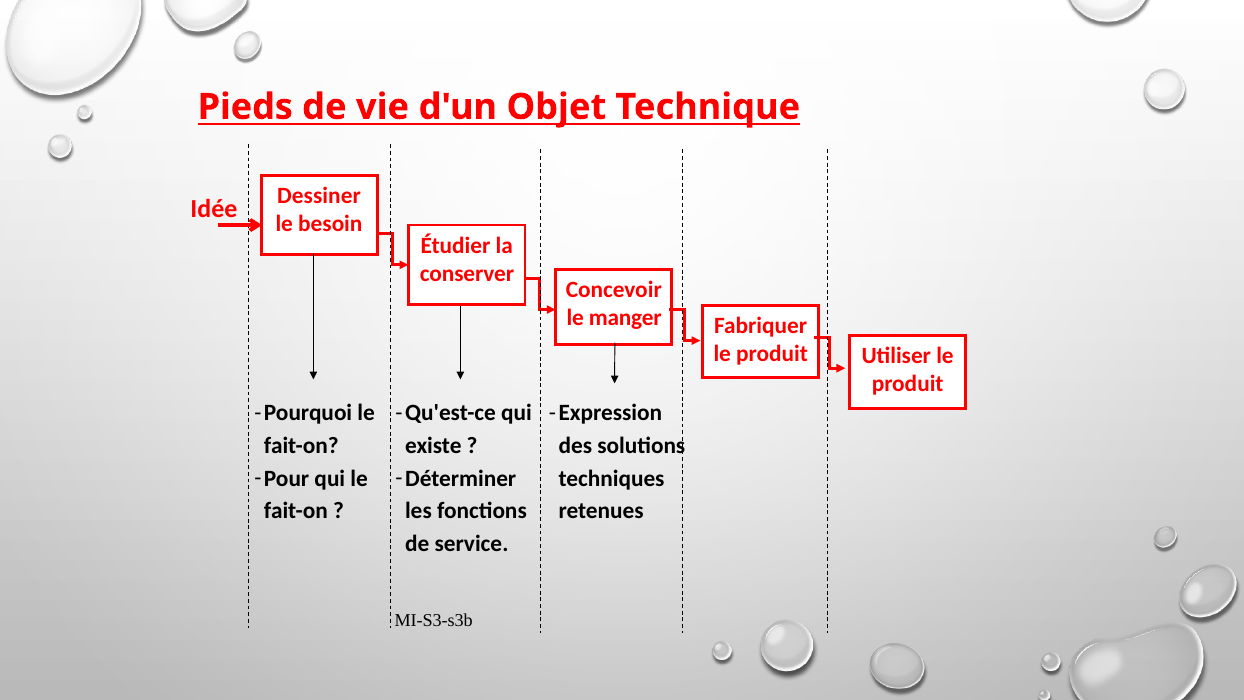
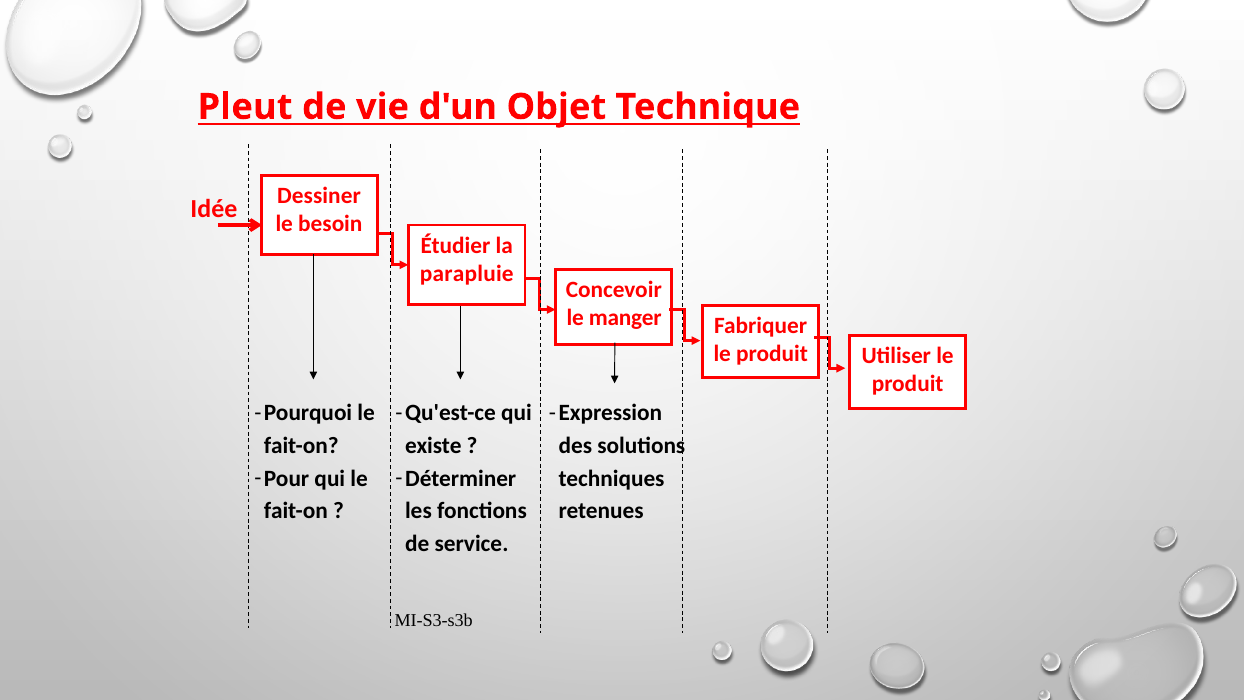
Pieds: Pieds -> Pleut (245, 107)
conserver: conserver -> parapluie (467, 273)
